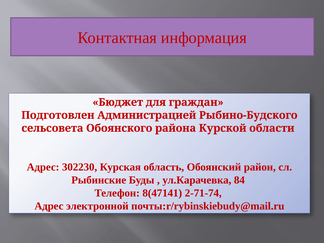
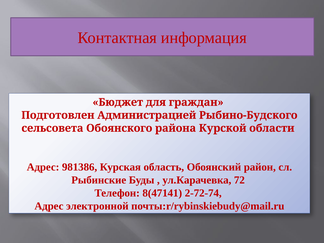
302230: 302230 -> 981386 (80, 167)
84: 84 -> 72 (239, 180)
2-71-74: 2-71-74 -> 2-72-74 (203, 193)
